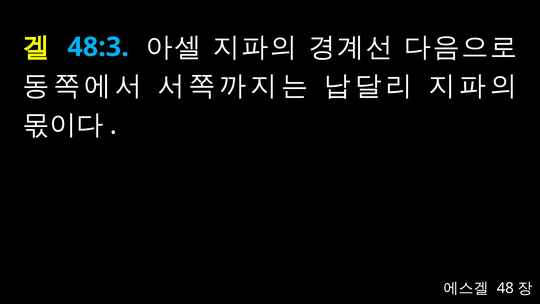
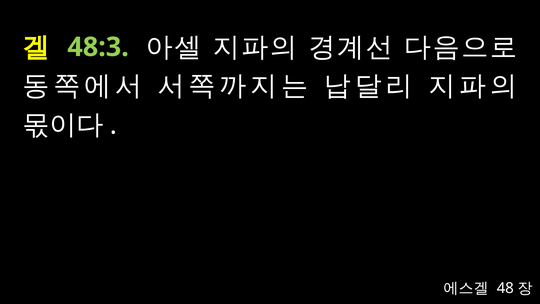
48:3 colour: light blue -> light green (98, 47)
